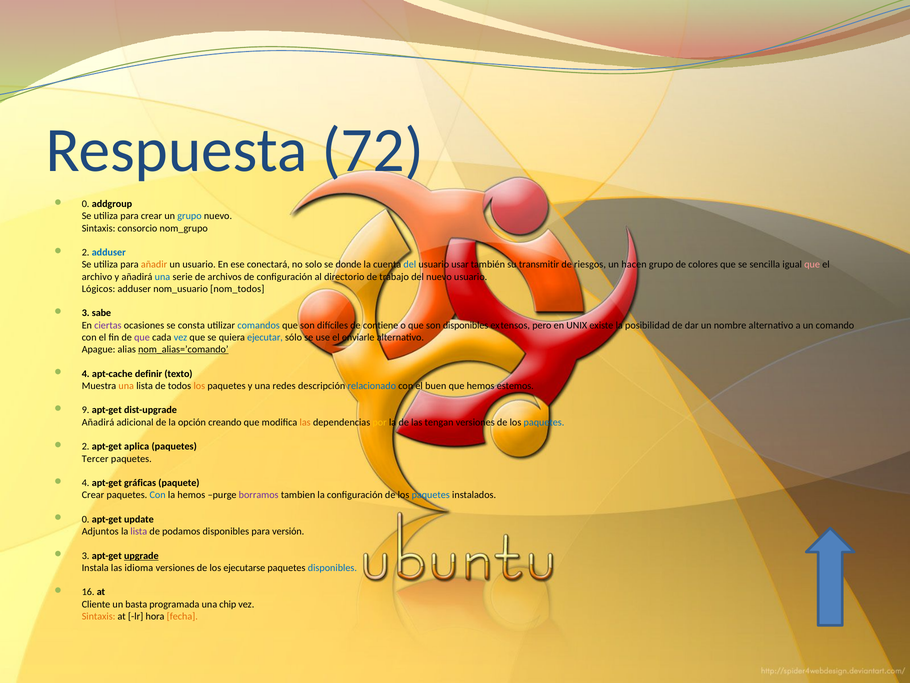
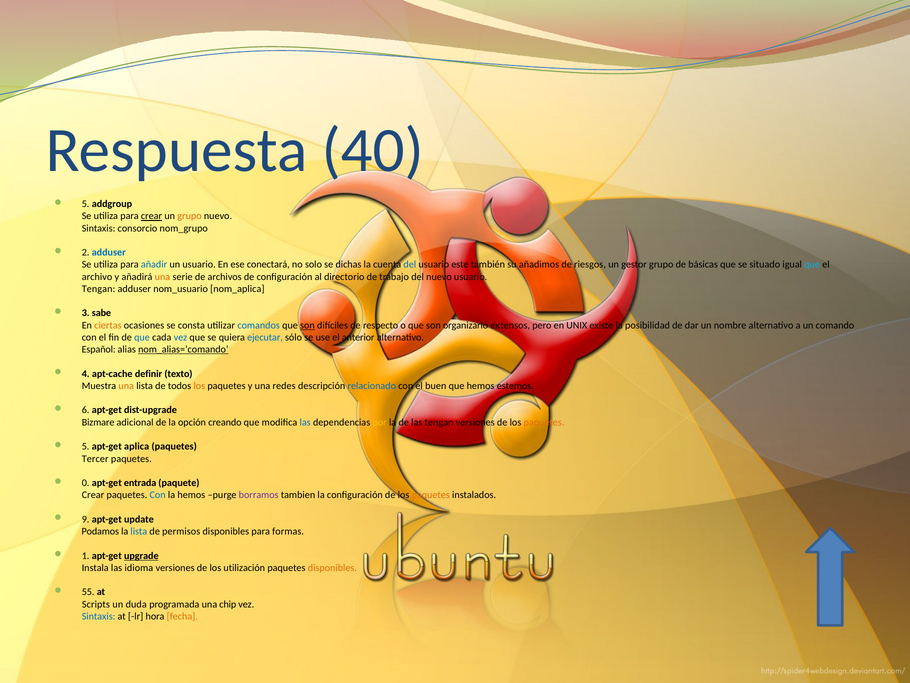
72: 72 -> 40 (373, 150)
0: 0 -> 5 (86, 204)
crear underline: none -> present (151, 216)
grupo colour: blue -> orange (189, 216)
añadir colour: orange -> blue (154, 264)
donde: donde -> dichas (348, 264)
usar: usar -> este (460, 264)
transmitir: transmitir -> añadimos (539, 264)
hacen: hacen -> gestor (634, 264)
colores: colores -> básicas (703, 264)
sencilla: sencilla -> situado (765, 264)
que colour: pink -> light blue (812, 264)
una colour: blue -> orange (162, 277)
Lógicos: Lógicos -> Tengan (99, 289)
nom_todos: nom_todos -> nom_aplica (237, 289)
ciertas colour: purple -> orange (108, 325)
son underline: none -> present (307, 325)
contiene: contiene -> respecto (381, 325)
son disponibles: disponibles -> organizarlo (466, 325)
que colour: purple -> blue (142, 337)
enviarle: enviarle -> anterior (358, 337)
Apague: Apague -> Español (99, 349)
9: 9 -> 6 (86, 410)
Añadirá: Añadirá -> Bizmare (98, 422)
las colour: orange -> blue (305, 422)
paquetes colour: blue -> orange (544, 422)
2: 2 -> 5 (86, 446)
4: 4 -> 0 (86, 483)
gráficas: gráficas -> entrada (140, 483)
paquetes colour: blue -> orange (431, 495)
0: 0 -> 9 (86, 519)
Adjuntos: Adjuntos -> Podamos (100, 531)
lista colour: purple -> blue (139, 531)
podamos: podamos -> permisos (181, 531)
versión: versión -> formas (288, 531)
3: 3 -> 1 (86, 555)
ejecutarse: ejecutarse -> utilización (244, 567)
disponibles colour: blue -> orange (332, 567)
16: 16 -> 55 (88, 592)
Cliente: Cliente -> Scripts (96, 604)
basta: basta -> duda (136, 604)
Sintaxis colour: orange -> blue (99, 616)
